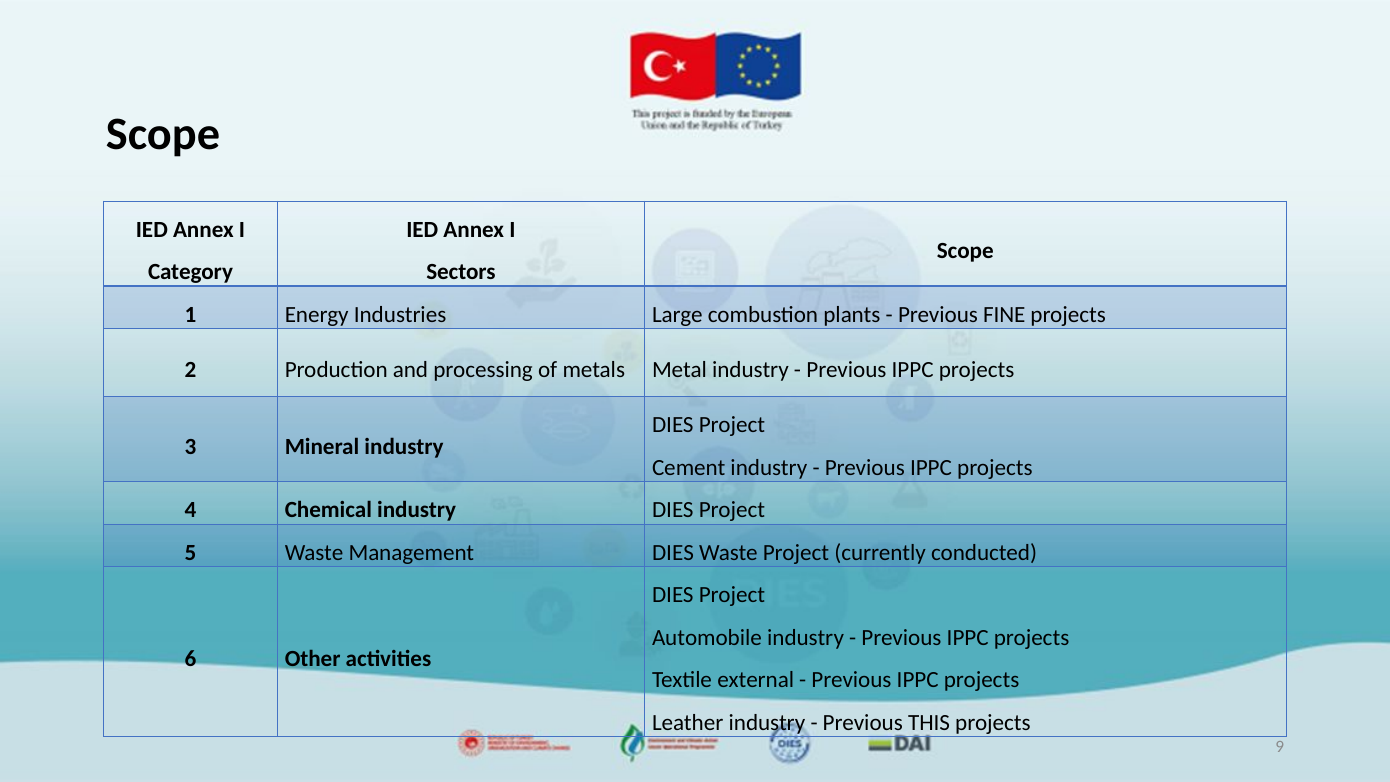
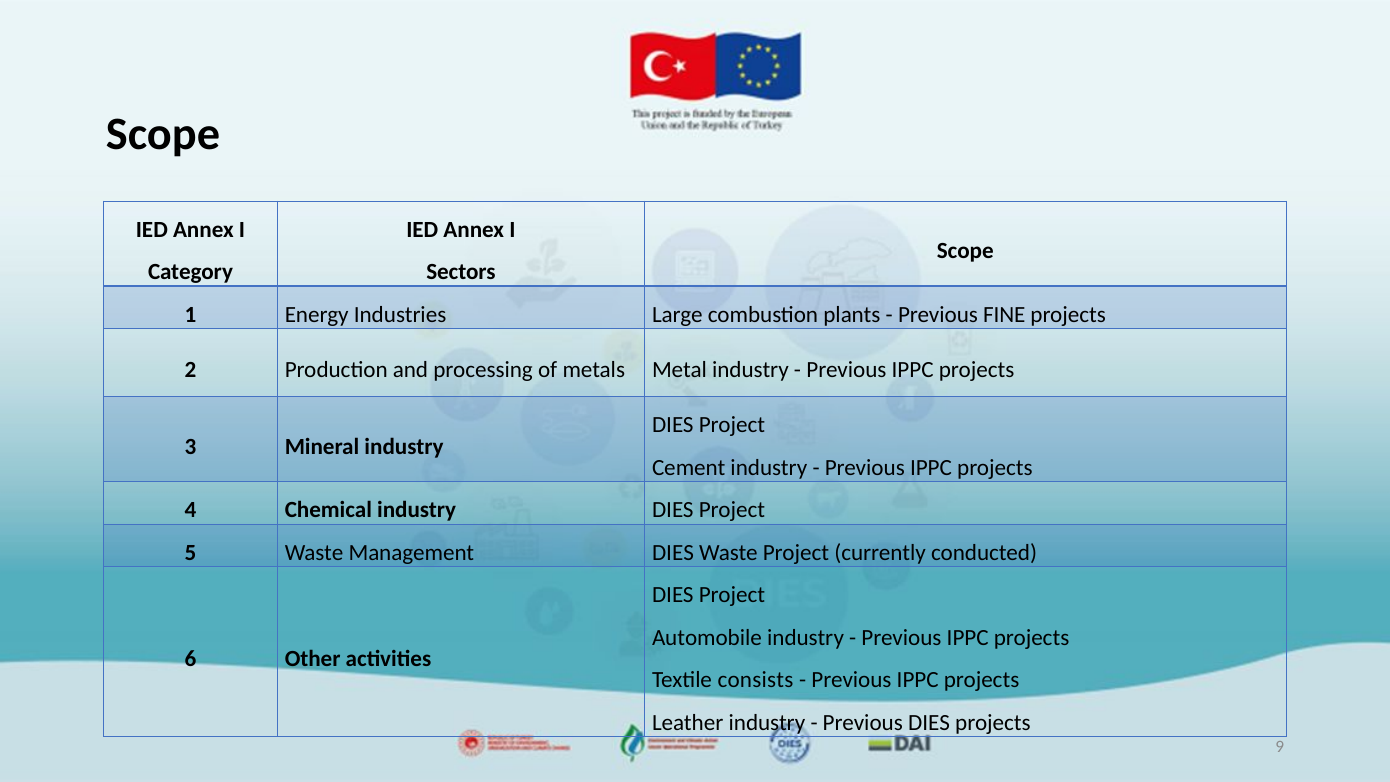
external: external -> consists (756, 680)
Previous THIS: THIS -> DIES (929, 723)
